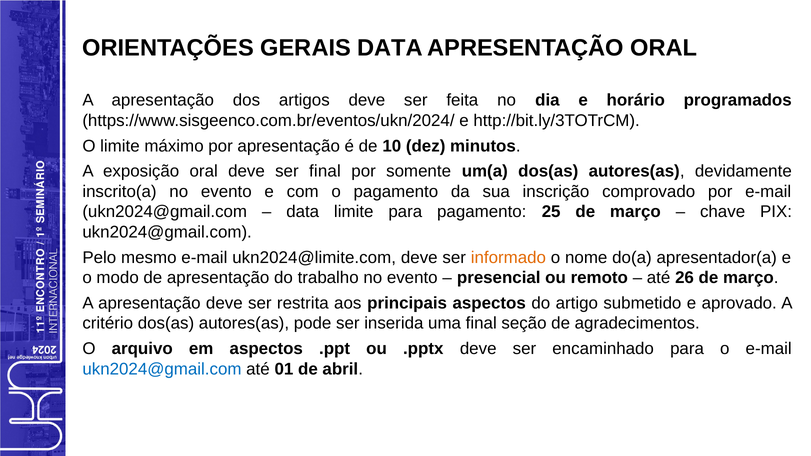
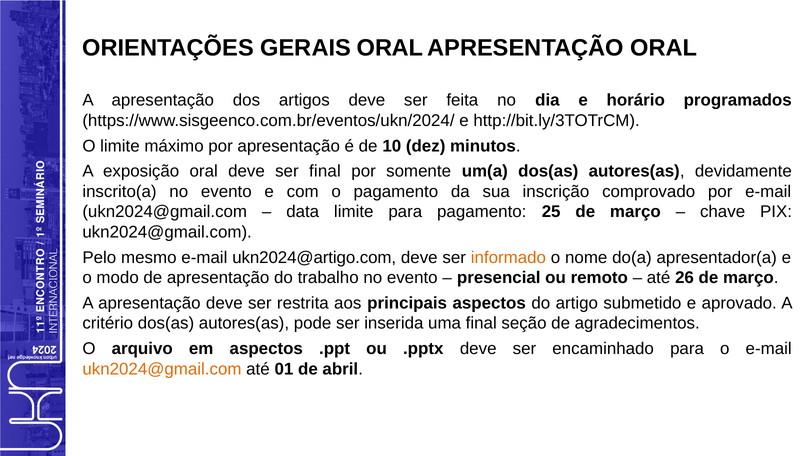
GERAIS DATA: DATA -> ORAL (390, 48)
ukn2024@limite.com: ukn2024@limite.com -> ukn2024@artigo.com (314, 258)
ukn2024@gmail.com colour: blue -> orange (162, 369)
